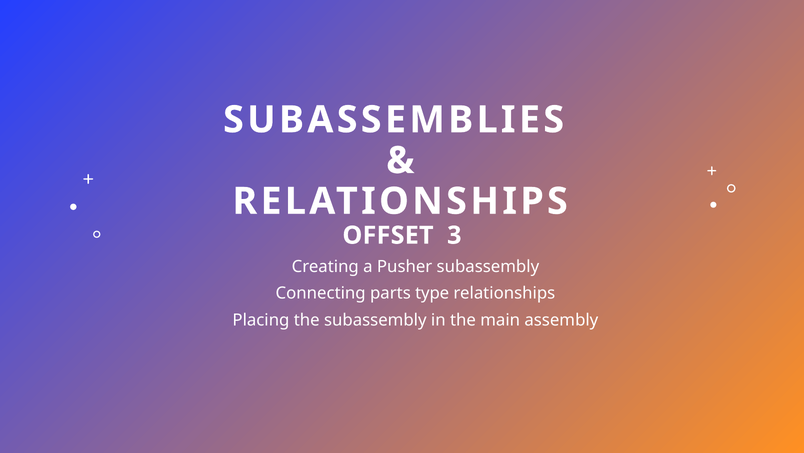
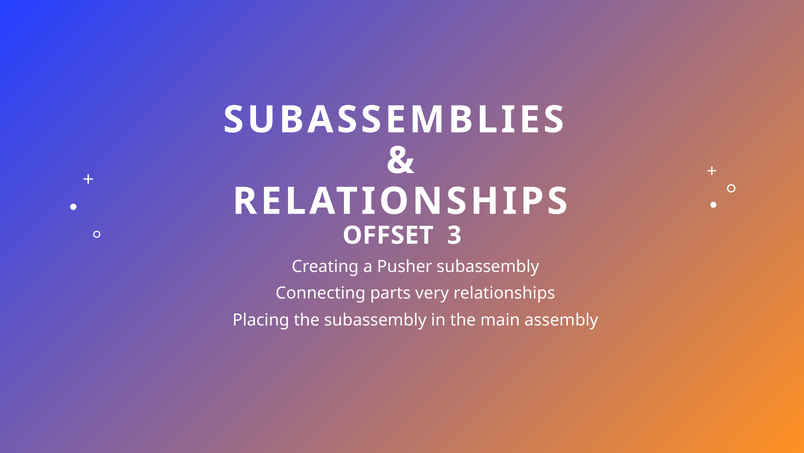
type: type -> very (432, 293)
